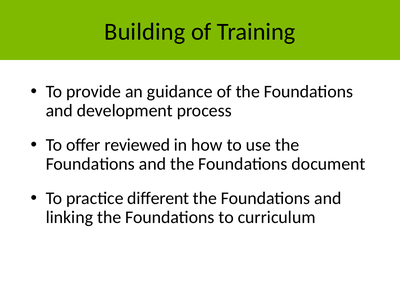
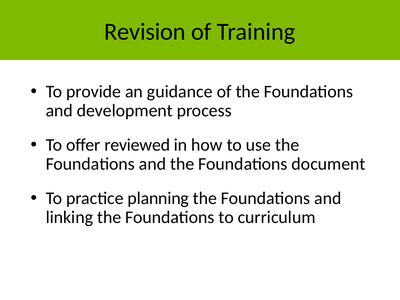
Building: Building -> Revision (145, 32)
different: different -> planning (158, 198)
